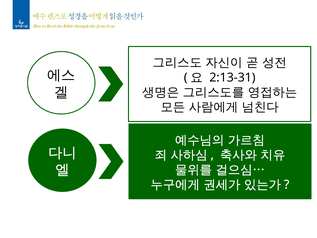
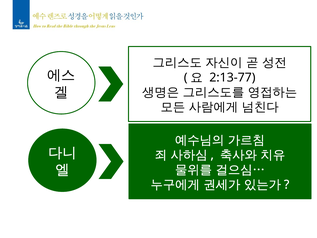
2:13-31: 2:13-31 -> 2:13-77 (232, 77)
